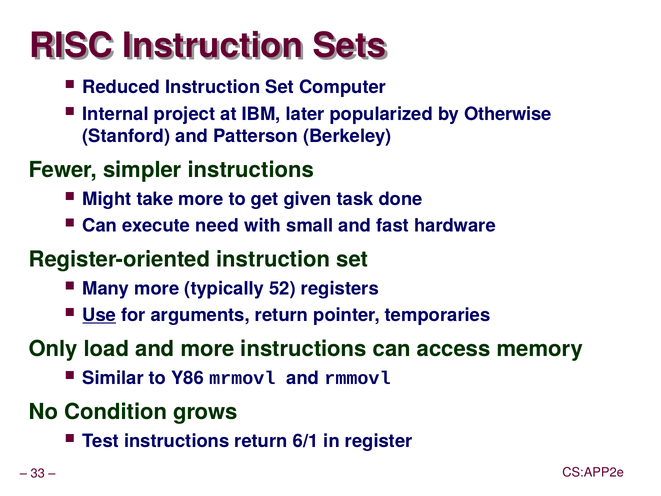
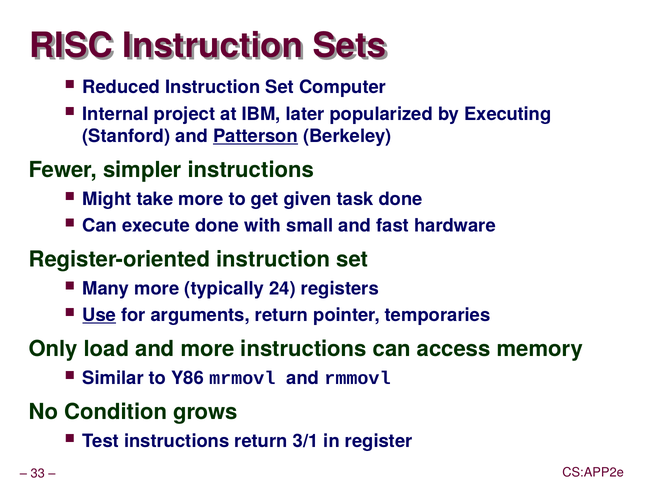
Otherwise: Otherwise -> Executing (508, 114)
Patterson underline: none -> present (256, 136)
execute need: need -> done (217, 225)
52: 52 -> 24 (283, 288)
6/1: 6/1 -> 3/1 (306, 441)
